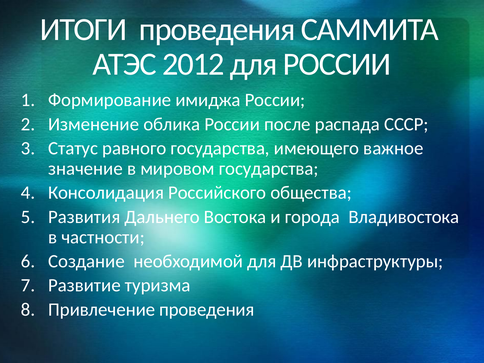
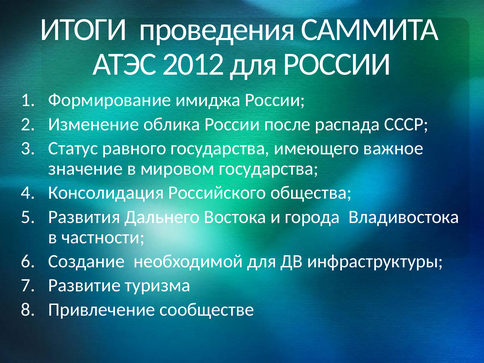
Привлечение проведения: проведения -> сообществе (207, 309)
